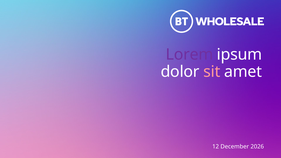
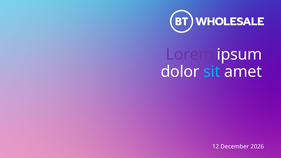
sit colour: pink -> light blue (212, 72)
